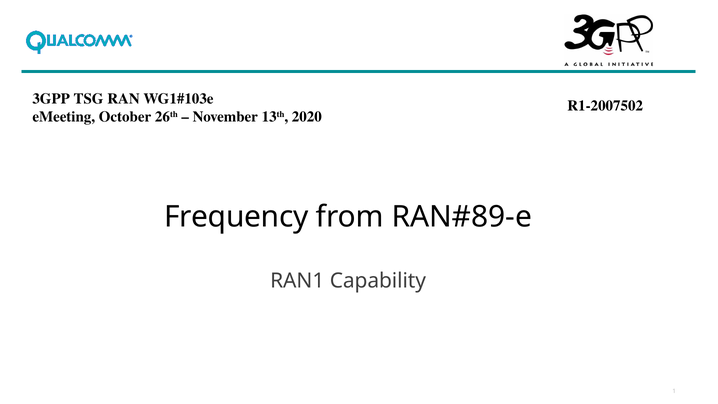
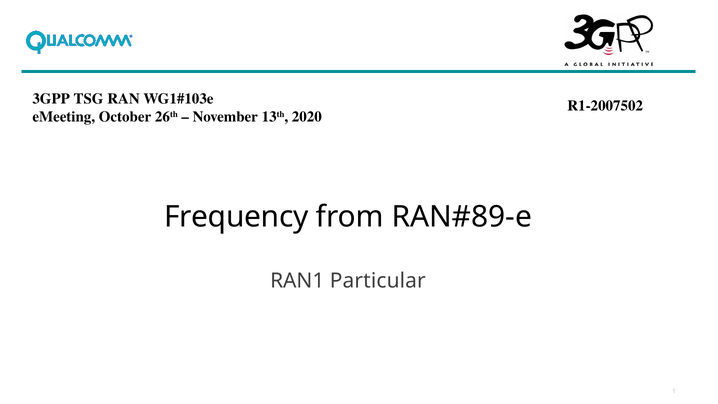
Capability: Capability -> Particular (378, 281)
